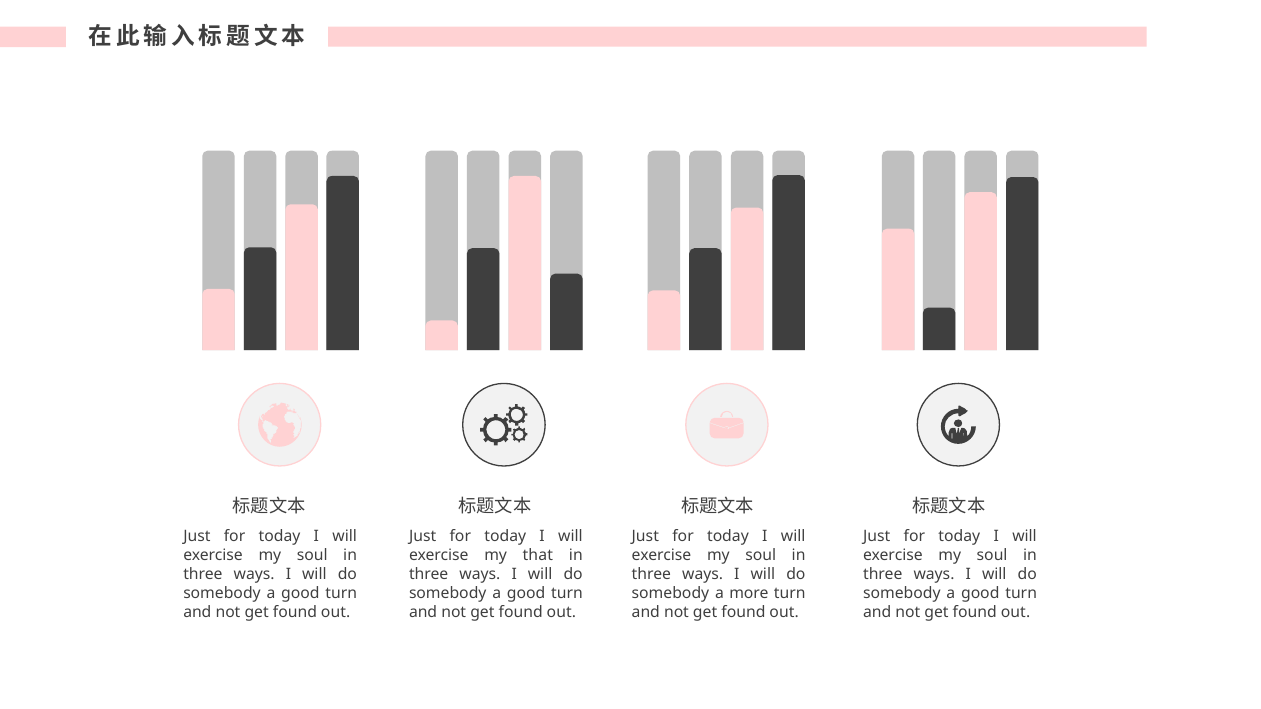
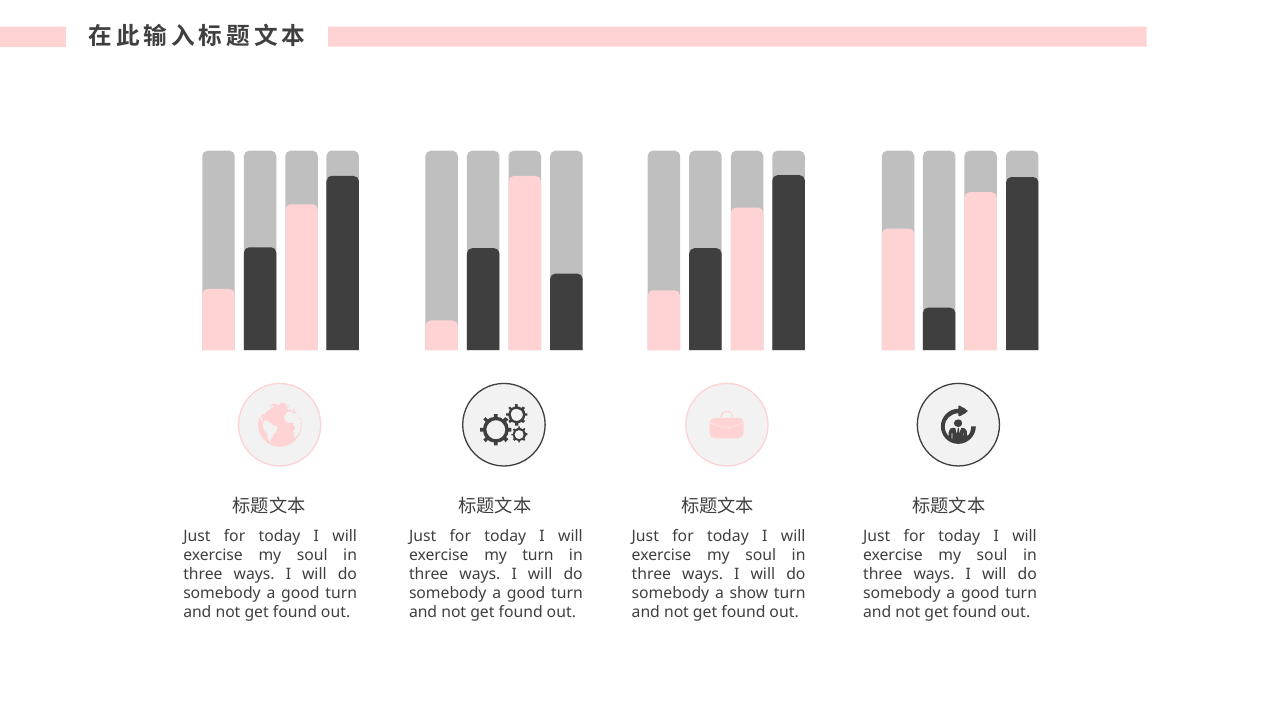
my that: that -> turn (538, 555)
more: more -> show (749, 593)
